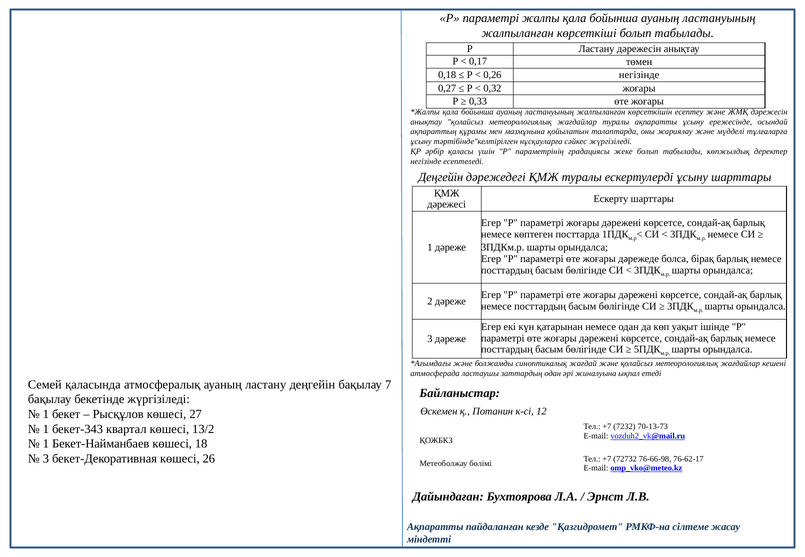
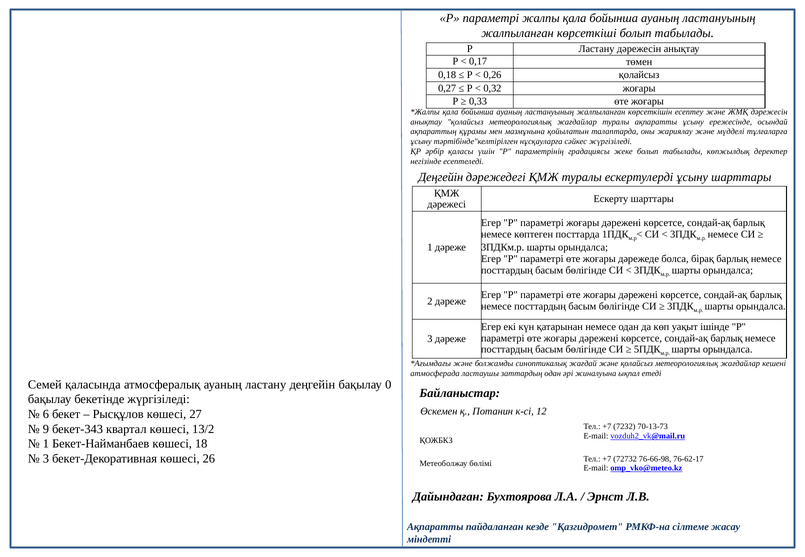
0,26 негізінде: негізінде -> қолайсыз (639, 75)
7: 7 -> 0 (388, 385)
1: 1 -> 6 (46, 414)
1: 1 -> 9 (46, 429)
